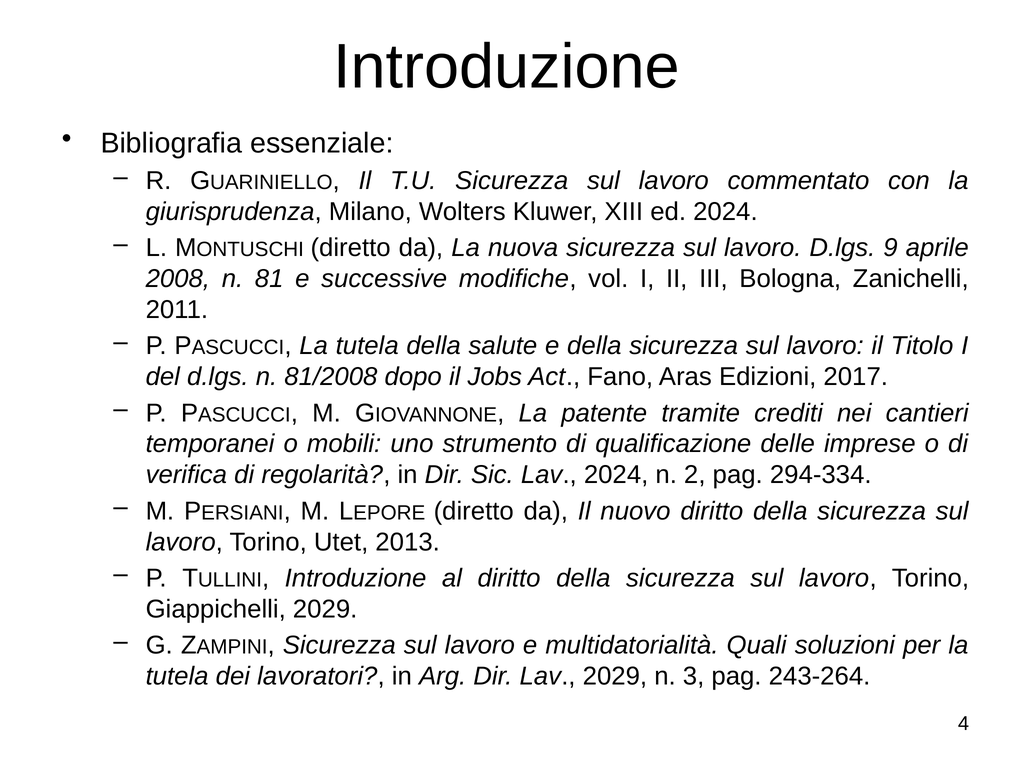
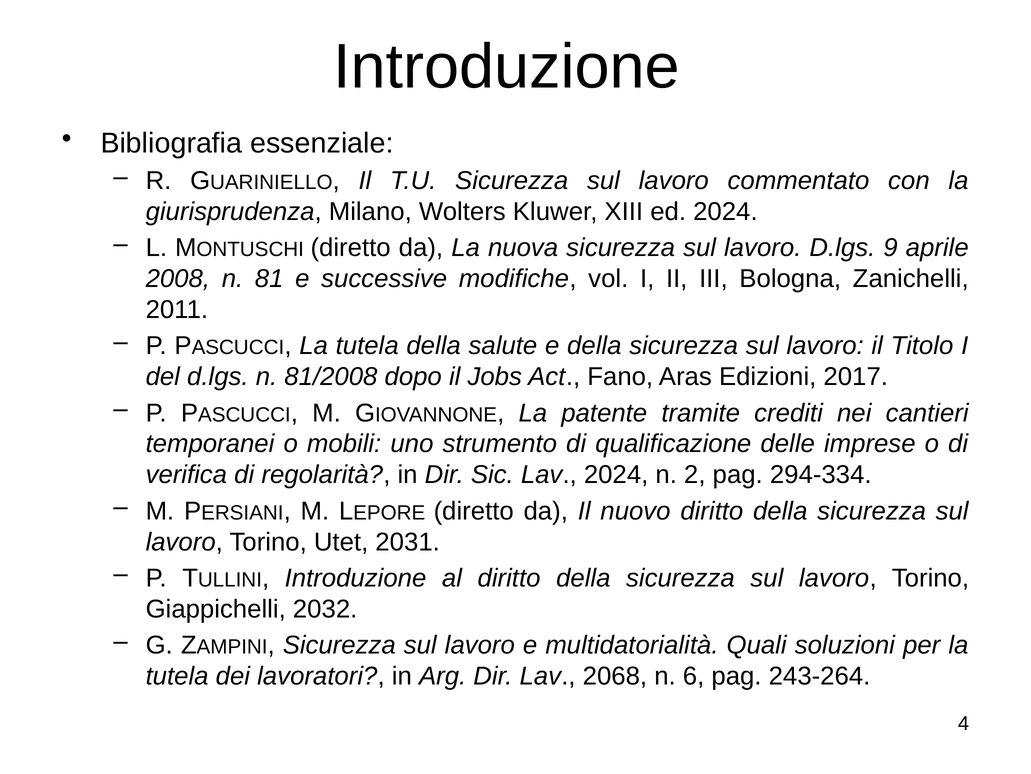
2013: 2013 -> 2031 (408, 541)
Giappichelli 2029: 2029 -> 2032 (325, 609)
Lav 2029: 2029 -> 2068 (615, 676)
3: 3 -> 6 (694, 676)
